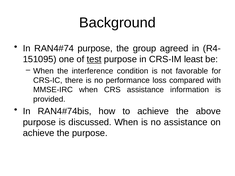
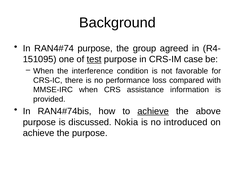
least: least -> case (193, 59)
achieve underline: none -> present (153, 111)
discussed When: When -> Nokia (126, 122)
no assistance: assistance -> introduced (186, 122)
